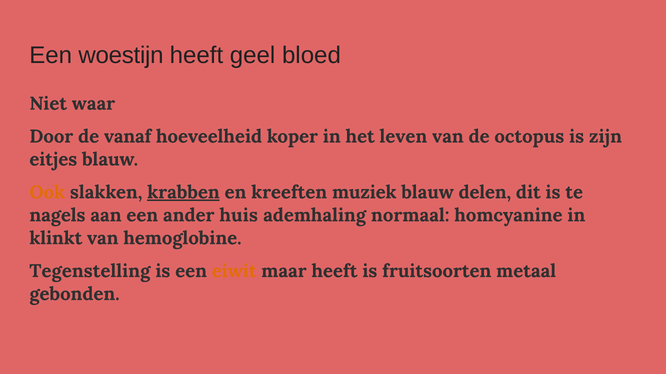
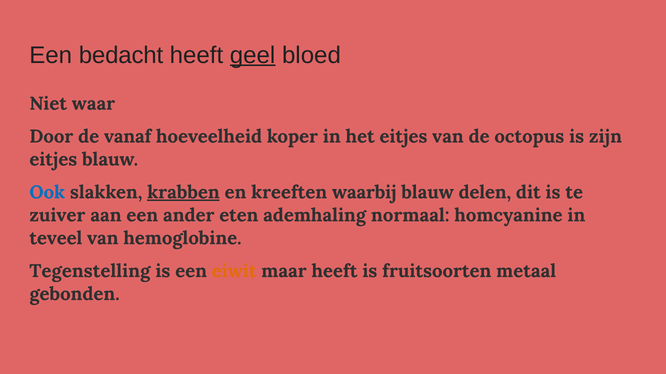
woestijn: woestijn -> bedacht (121, 55)
geel underline: none -> present (253, 55)
het leven: leven -> eitjes (403, 137)
Ook colour: orange -> blue (47, 193)
muziek: muziek -> waarbij (364, 193)
nagels: nagels -> zuiver (57, 216)
huis: huis -> eten (239, 216)
klinkt: klinkt -> teveel (56, 239)
